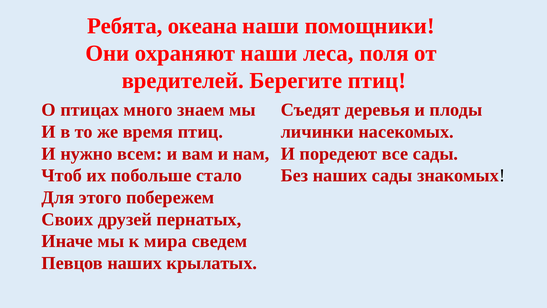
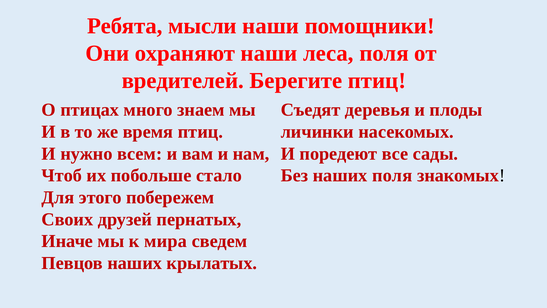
океана: океана -> мысли (203, 26)
наших сады: сады -> поля (392, 175)
